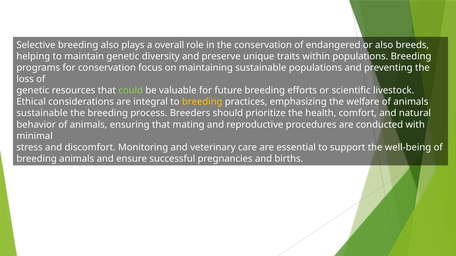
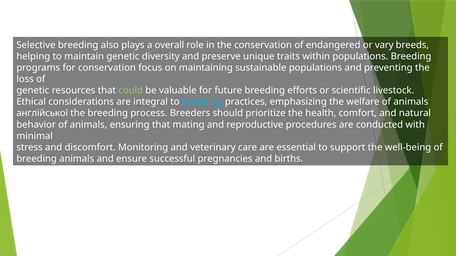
or also: also -> vary (384, 45)
breeding colour: yellow -> light blue (202, 102)
sustainable: sustainable -> англійської (42, 113)
